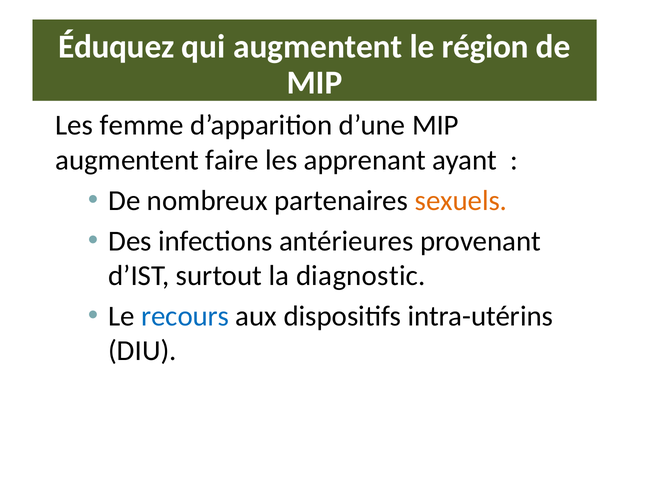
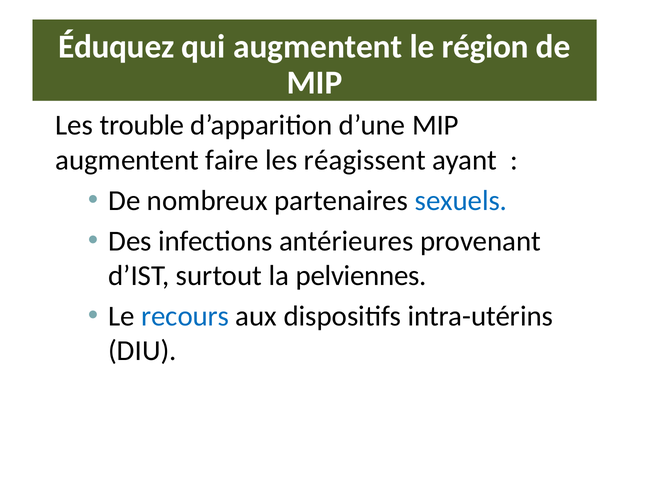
femme: femme -> trouble (142, 125)
apprenant: apprenant -> réagissent (365, 160)
sexuels colour: orange -> blue (461, 201)
diagnostic: diagnostic -> pelviennes (361, 276)
